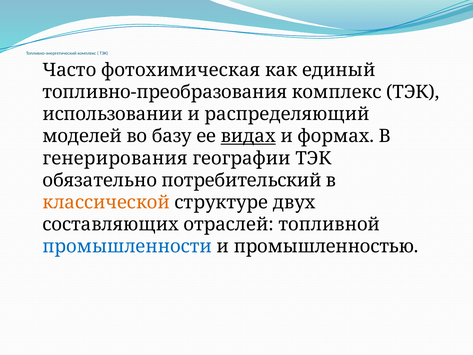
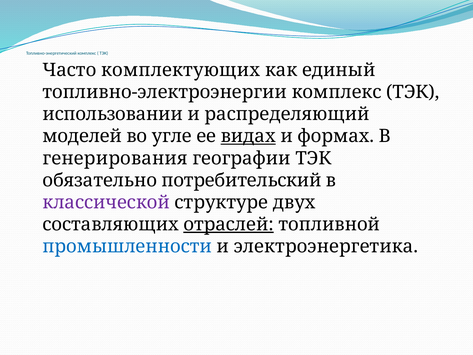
фотохимическая: фотохимическая -> комплектующих (181, 70)
топливно-преобразования: топливно-преобразования -> топливно-электроэнергии (165, 92)
базу: базу -> угле (172, 136)
классической colour: orange -> purple (106, 202)
отраслей underline: none -> present (229, 224)
промышленностью: промышленностью -> электроэнергетика (326, 246)
